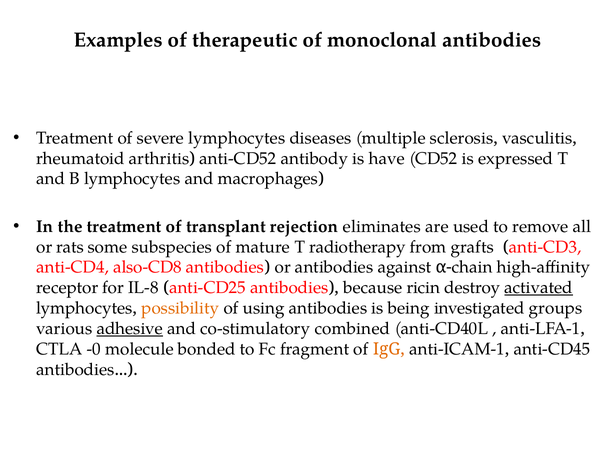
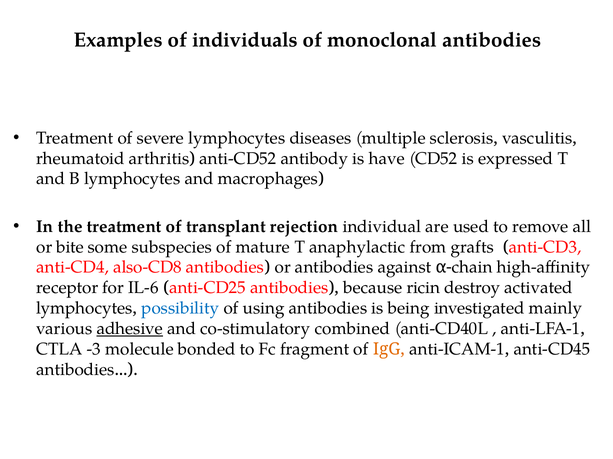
therapeutic: therapeutic -> individuals (245, 40)
eliminates: eliminates -> individual (382, 227)
rats: rats -> bite (70, 247)
radiotherapy: radiotherapy -> anaphylactic (357, 247)
IL-8: IL-8 -> IL-6 (143, 288)
activated underline: present -> none (539, 288)
possibility colour: orange -> blue (180, 309)
groups: groups -> mainly (556, 309)
-0: -0 -> -3 (94, 350)
